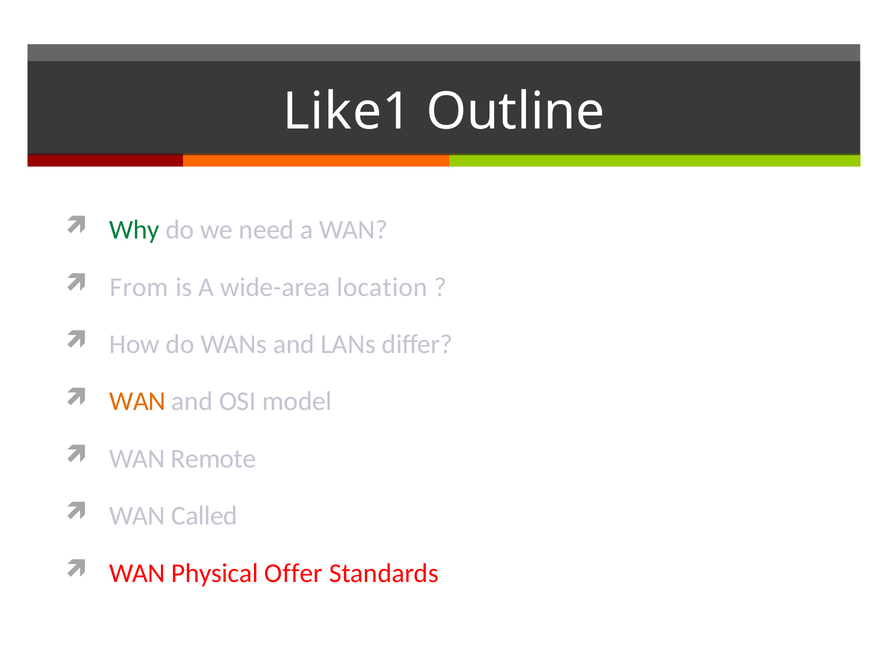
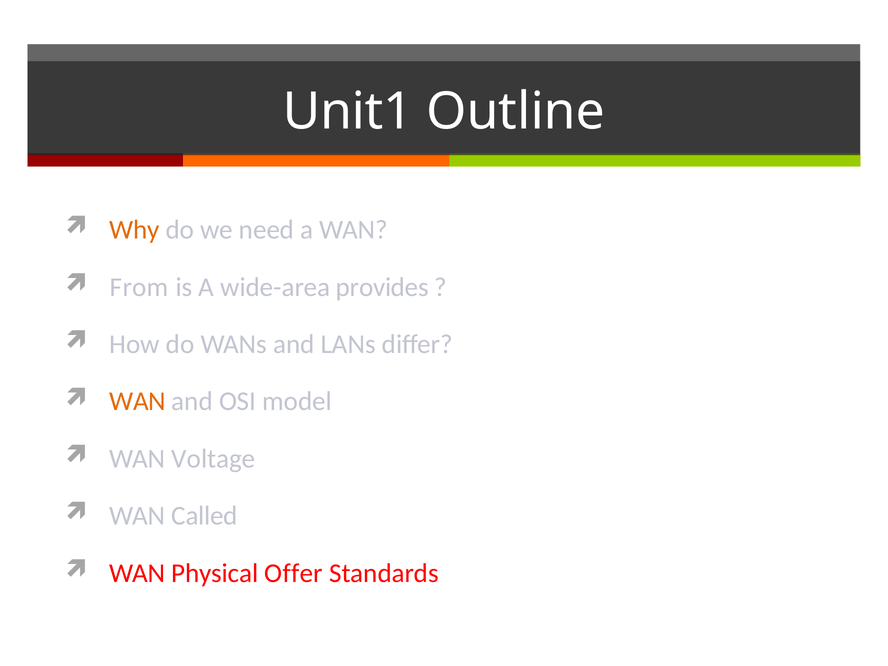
Like1: Like1 -> Unit1 (348, 112)
Why colour: green -> orange (135, 230)
location: location -> provides (382, 287)
Remote: Remote -> Voltage (213, 459)
